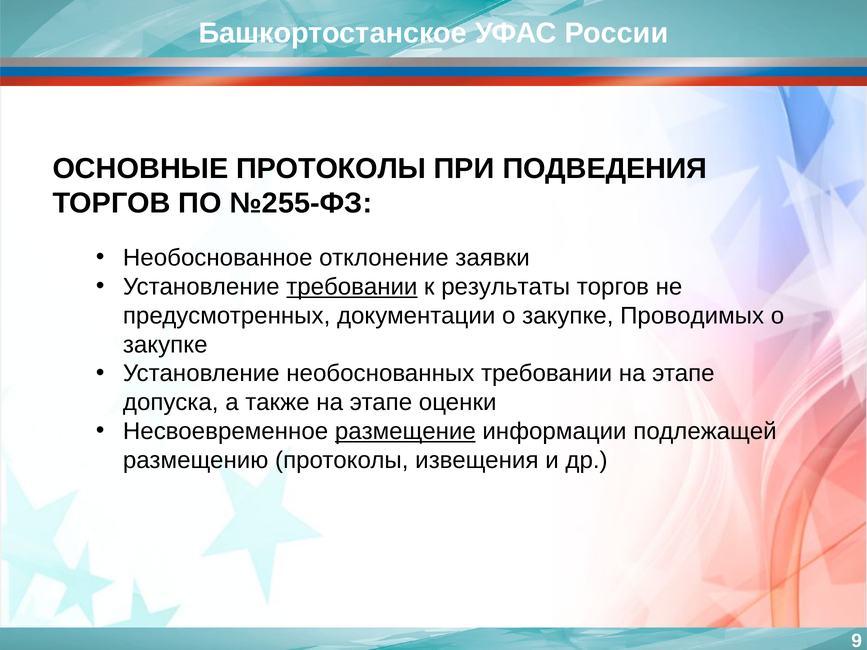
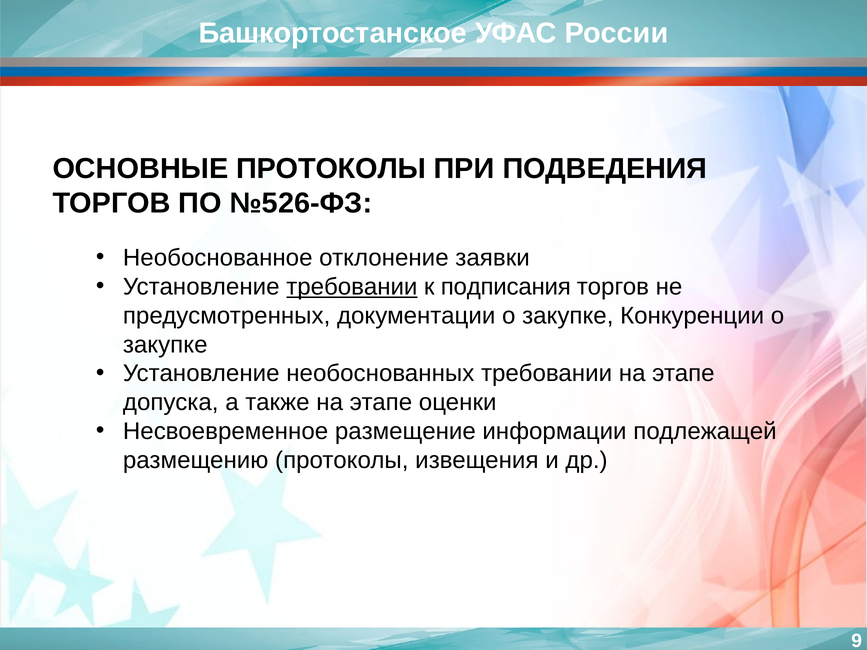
№255-ФЗ: №255-ФЗ -> №526-ФЗ (301, 203)
результаты: результаты -> подписания (506, 287)
Проводимых: Проводимых -> Конкуренции (692, 316)
размещение underline: present -> none (405, 431)
